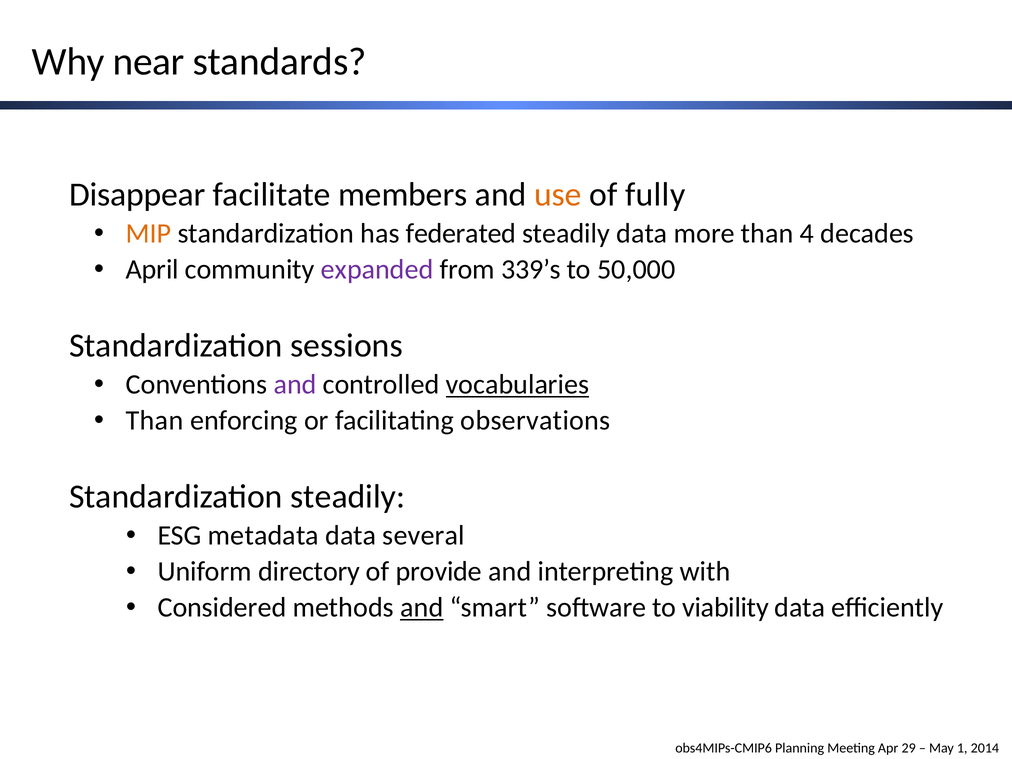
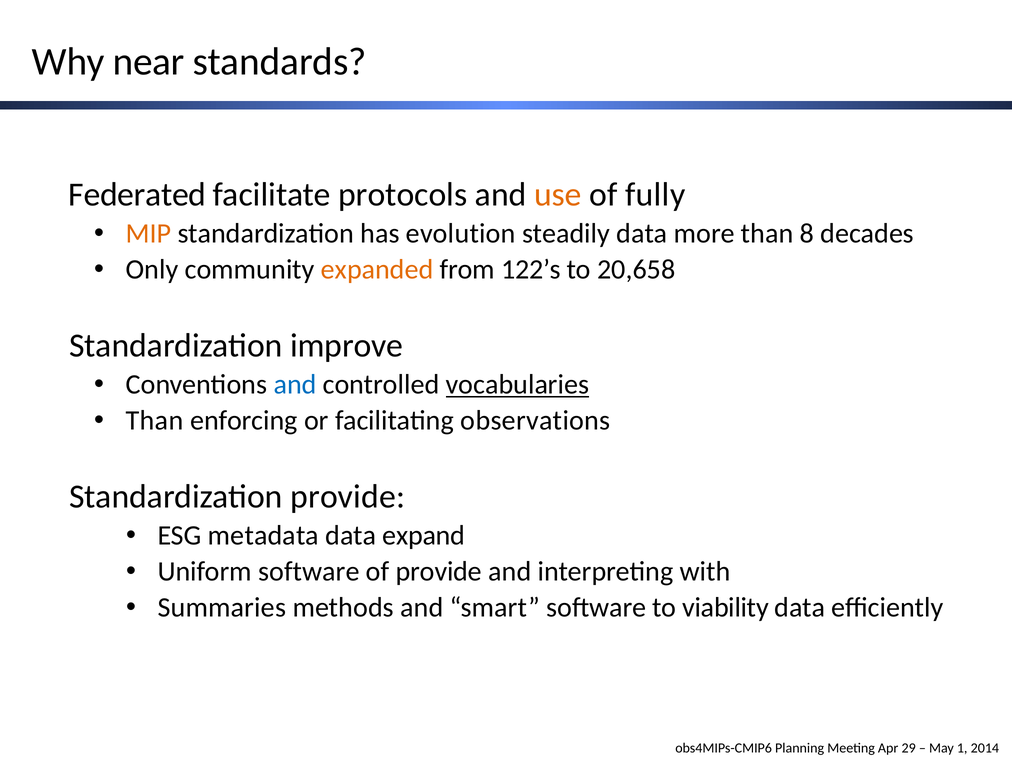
Disappear: Disappear -> Federated (137, 194)
members: members -> protocols (403, 194)
federated: federated -> evolution (461, 233)
4: 4 -> 8 (807, 233)
April: April -> Only (152, 269)
expanded colour: purple -> orange (377, 269)
339’s: 339’s -> 122’s (531, 269)
50,000: 50,000 -> 20,658 (636, 269)
sessions: sessions -> improve (347, 346)
and colour: purple -> blue (295, 385)
Standardization steadily: steadily -> provide (348, 497)
several: several -> expand (424, 536)
Uniform directory: directory -> software (309, 572)
Considered: Considered -> Summaries (222, 608)
and underline: present -> none (422, 608)
